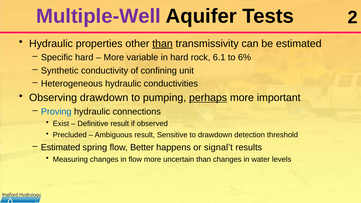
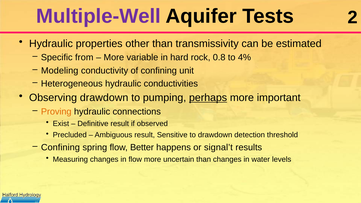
than underline: present -> none (162, 44)
Specific hard: hard -> from (84, 58)
6.1: 6.1 -> 0.8 (219, 58)
6%: 6% -> 4% (244, 58)
Synthetic: Synthetic -> Modeling (60, 71)
Proving colour: blue -> orange (56, 112)
Estimated: Estimated -> Confining (60, 147)
